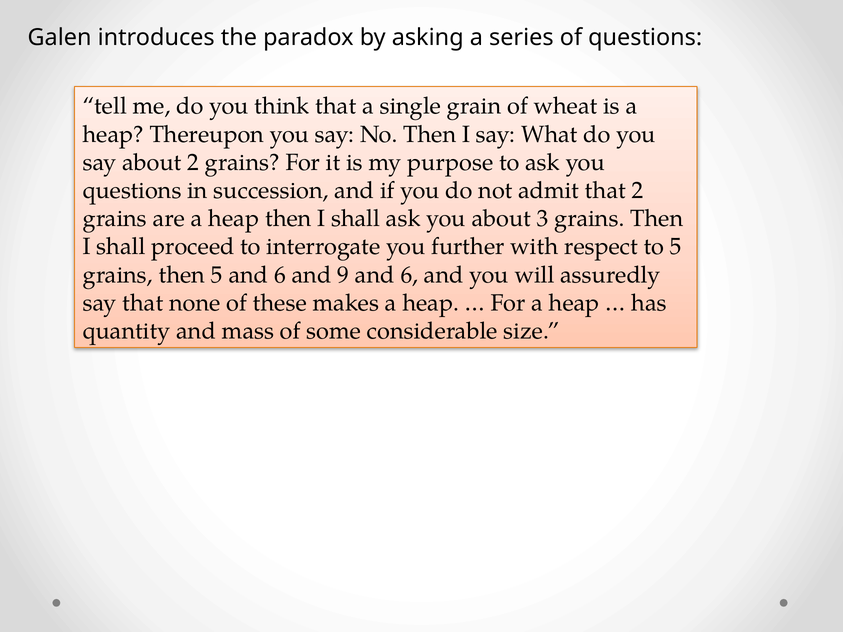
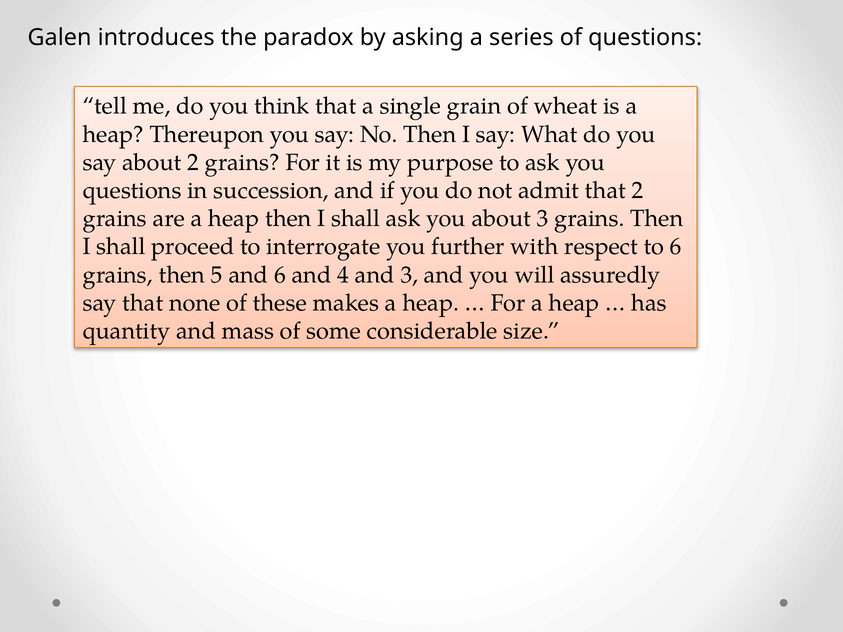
to 5: 5 -> 6 (676, 247)
9: 9 -> 4 (343, 275)
6: 6 -> 3 (409, 275)
